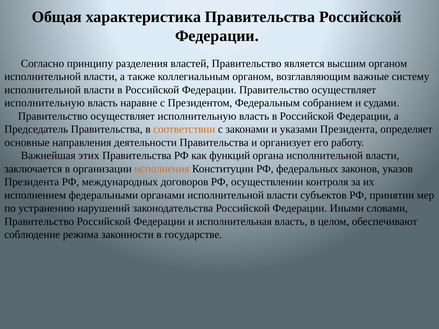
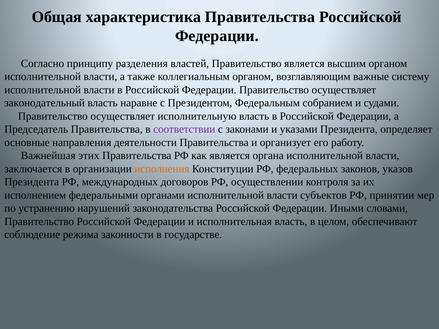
исполнительную: исполнительную -> законодательный (45, 103)
соответствии colour: orange -> purple (184, 129)
как функций: функций -> является (230, 156)
